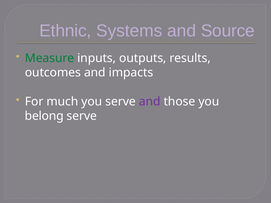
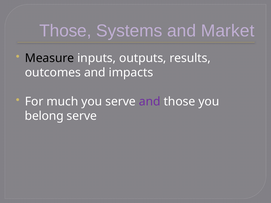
Ethnic: Ethnic -> Those (65, 31)
Source: Source -> Market (228, 31)
Measure colour: green -> black (50, 58)
